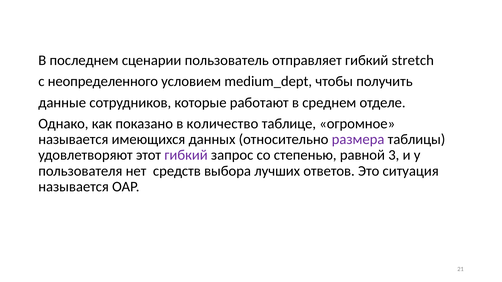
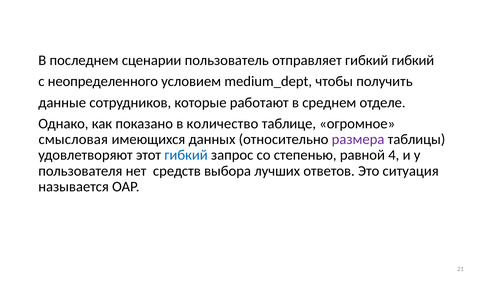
гибкий stretch: stretch -> гибкий (413, 61)
называется: называется -> смысловая (73, 140)
гибкий colour: purple -> blue (186, 155)
3: 3 -> 4 (394, 155)
